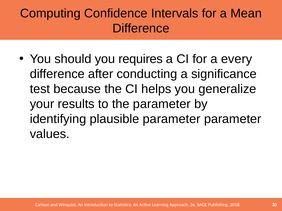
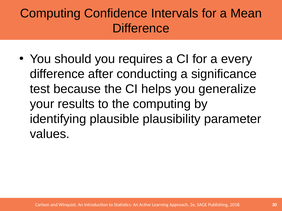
the parameter: parameter -> computing (162, 104)
plausible parameter: parameter -> plausibility (172, 119)
